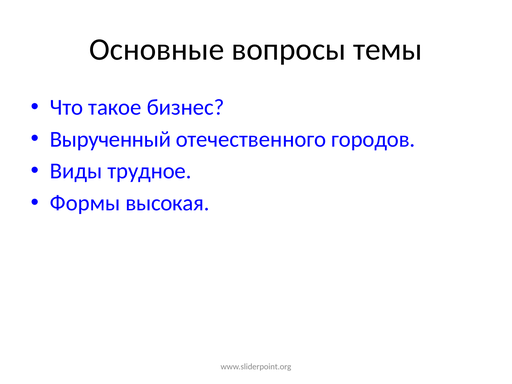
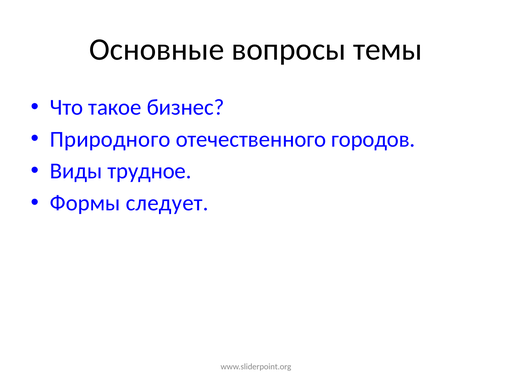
Вырученный: Вырученный -> Природного (110, 139)
высокая: высокая -> следует (167, 203)
